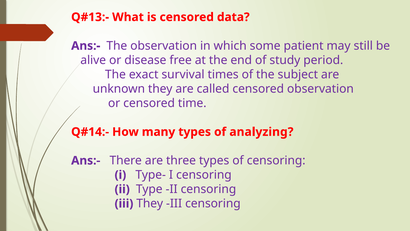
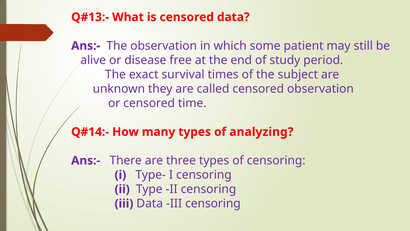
iii They: They -> Data (150, 203)
